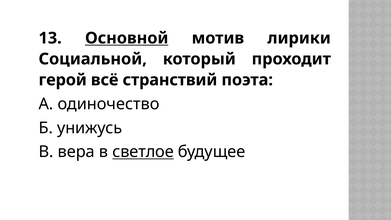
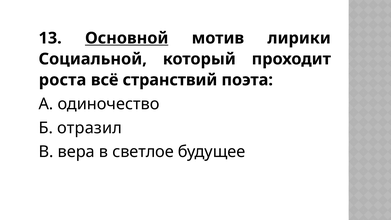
герой: герой -> роста (63, 80)
унижусь: унижусь -> отразил (90, 128)
светлое underline: present -> none (143, 152)
